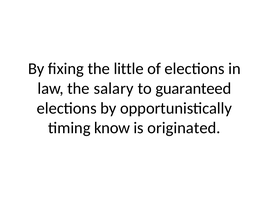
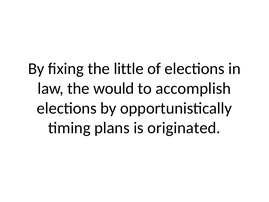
salary: salary -> would (114, 88)
guaranteed: guaranteed -> accomplish (193, 88)
know: know -> plans (112, 128)
